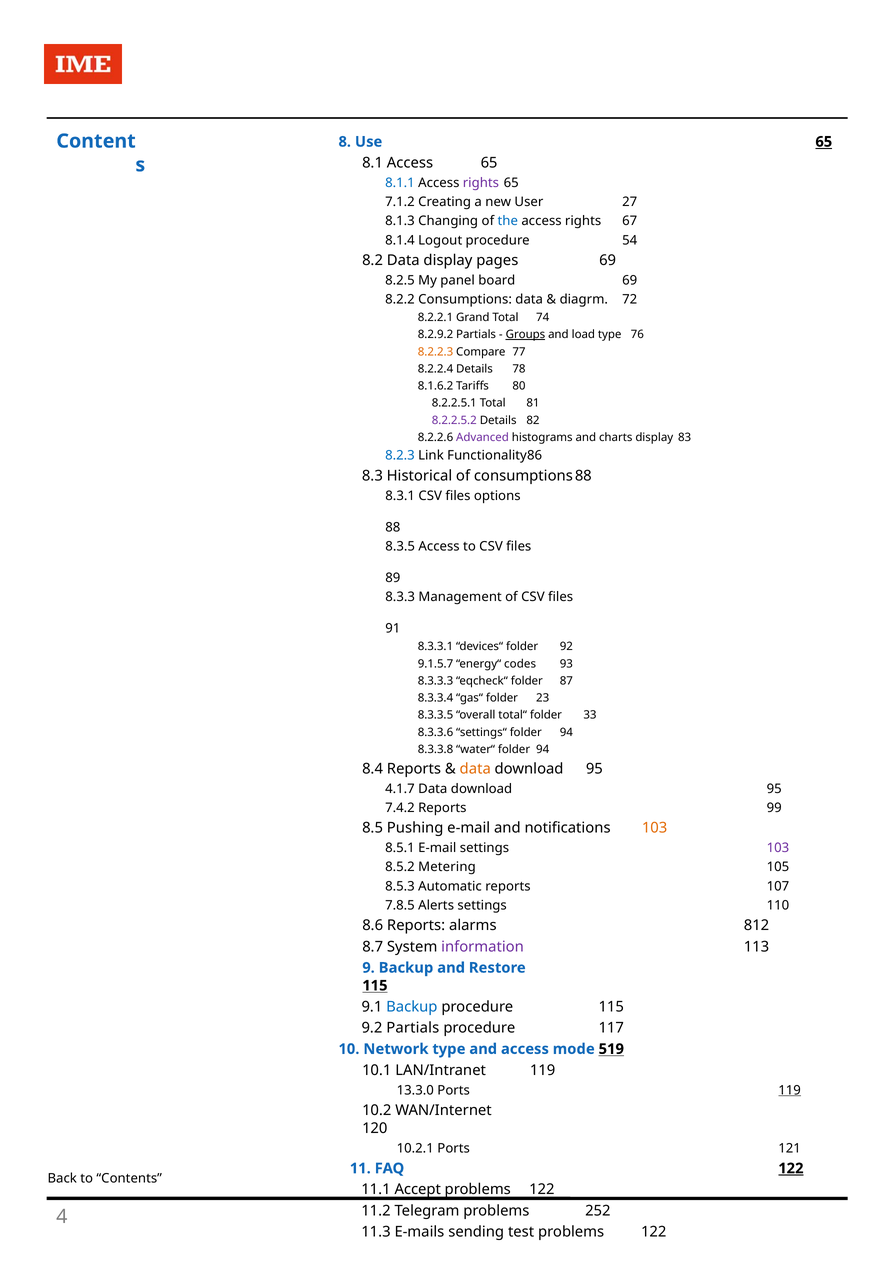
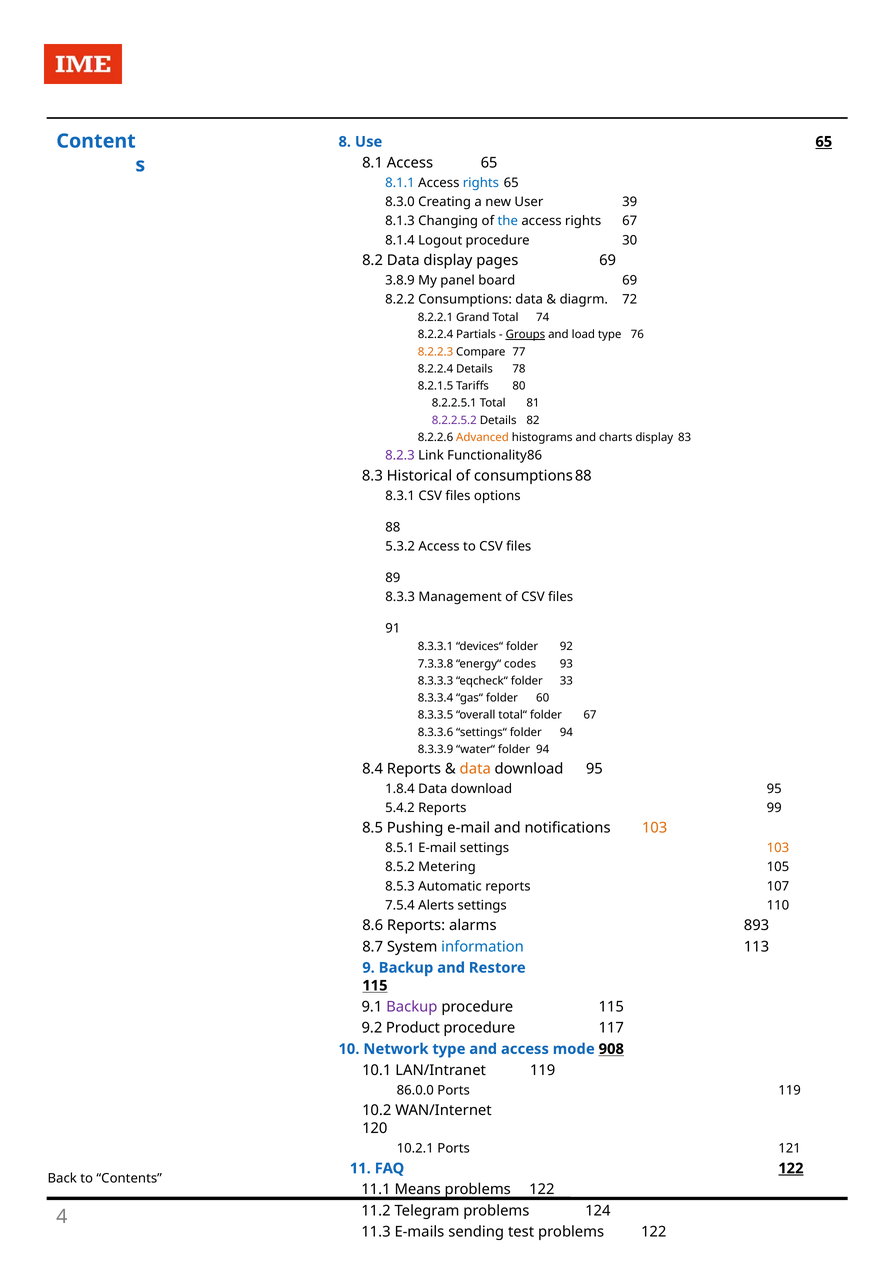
rights colour: purple -> blue (481, 183)
7.1.2: 7.1.2 -> 8.3.0 (400, 202)
27: 27 -> 39 (630, 202)
54: 54 -> 30 (630, 240)
8.2.5: 8.2.5 -> 3.8.9 (400, 280)
8.2.9.2: 8.2.9.2 -> 8.2.2.4 (436, 335)
8.1.6.2: 8.1.6.2 -> 8.2.1.5 (436, 386)
Advanced colour: purple -> orange (482, 437)
8.2.3 colour: blue -> purple (400, 456)
8.3.5: 8.3.5 -> 5.3.2 (400, 547)
9.1.5.7: 9.1.5.7 -> 7.3.3.8 (436, 664)
87: 87 -> 33 (566, 681)
23: 23 -> 60 (543, 698)
folder 33: 33 -> 67 (590, 715)
8.3.3.8: 8.3.3.8 -> 8.3.3.9 (436, 749)
4.1.7: 4.1.7 -> 1.8.4 (400, 789)
7.4.2: 7.4.2 -> 5.4.2 (400, 808)
103 colour: purple -> orange (778, 848)
7.8.5: 7.8.5 -> 7.5.4 (400, 905)
812: 812 -> 893 (756, 926)
information colour: purple -> blue (483, 947)
Backup colour: blue -> purple (412, 1007)
9.2 Partials: Partials -> Product (413, 1028)
519: 519 -> 908 (611, 1049)
13.3.0: 13.3.0 -> 86.0.0 (415, 1090)
119 underline: present -> none (790, 1090)
Accept: Accept -> Means (418, 1190)
252: 252 -> 124 (598, 1211)
